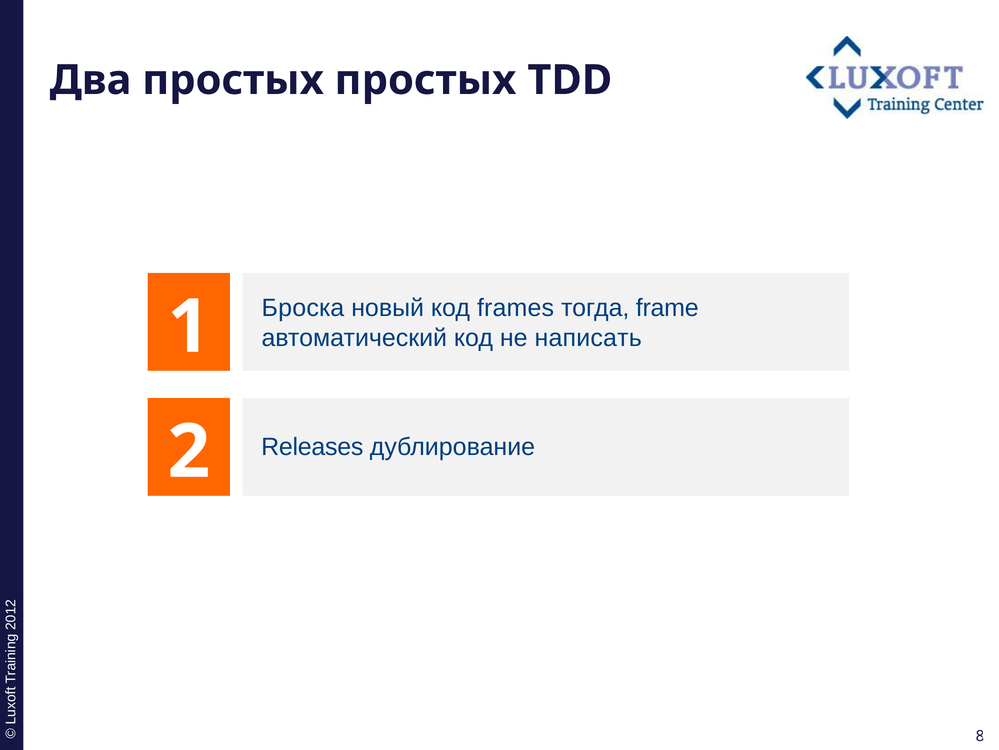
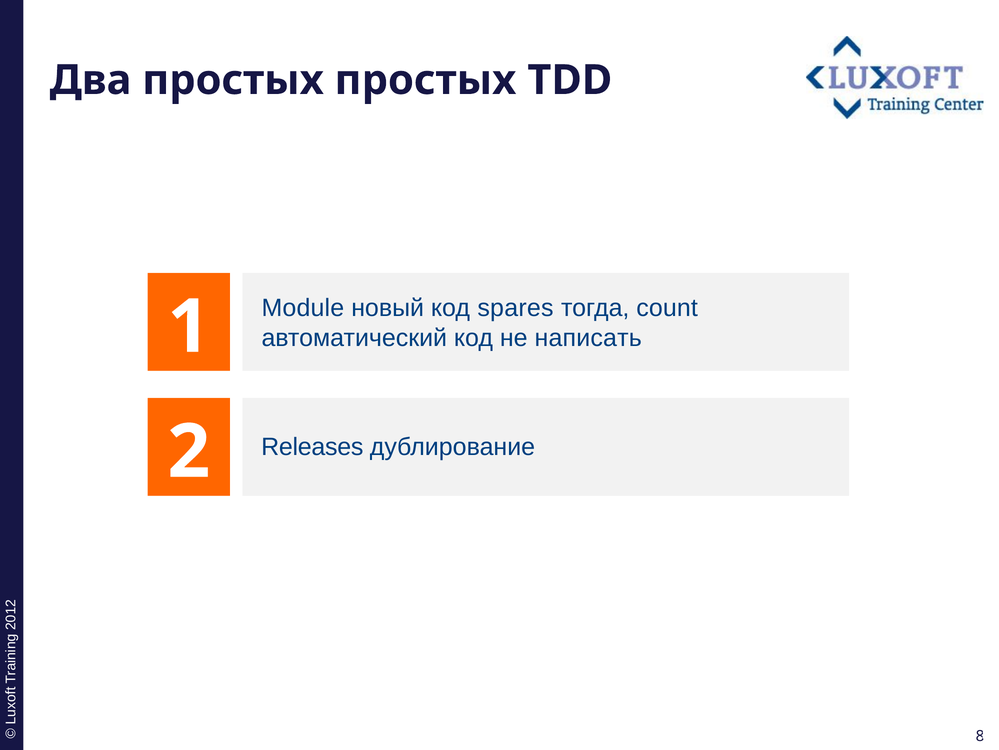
Броска: Броска -> Module (303, 308)
frames: frames -> spares (515, 308)
frame: frame -> count (667, 308)
